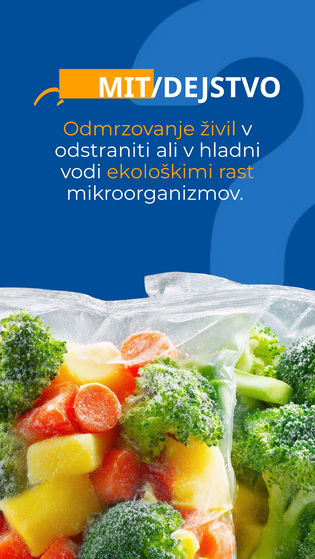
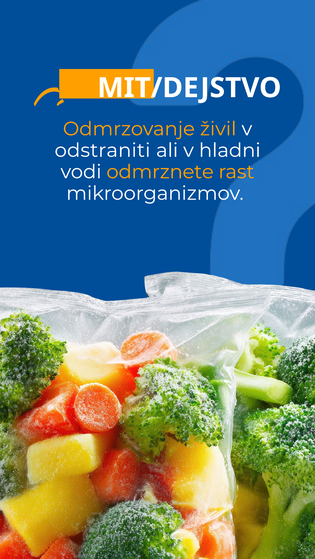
ekološkimi: ekološkimi -> odmrznete (160, 172)
